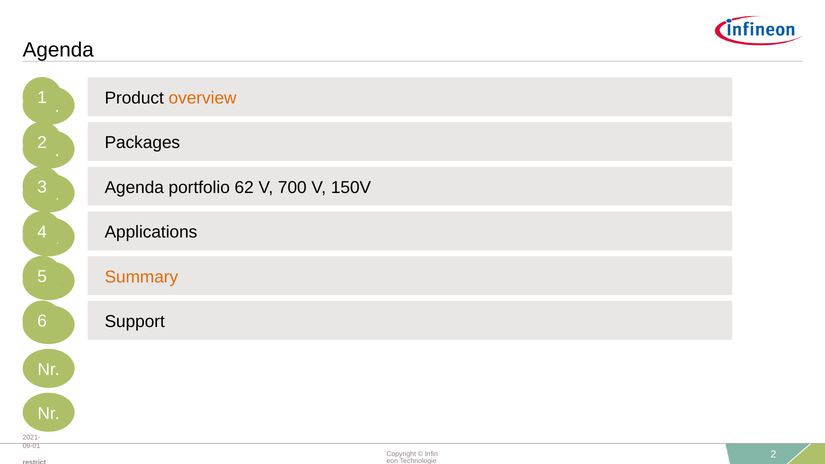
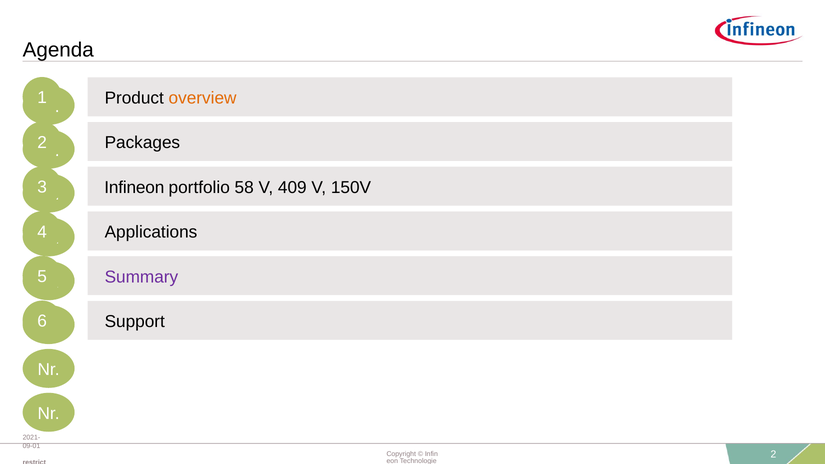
Agenda: Agenda -> Infineon (134, 187)
62: 62 -> 58 (244, 187)
700: 700 -> 409 (292, 187)
Summary colour: orange -> purple (141, 277)
